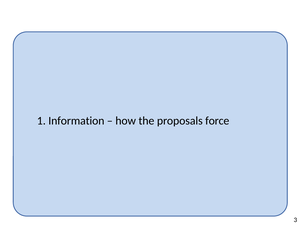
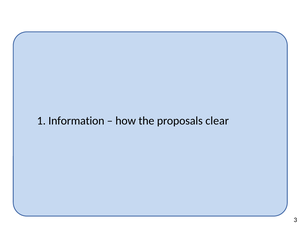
force: force -> clear (217, 121)
